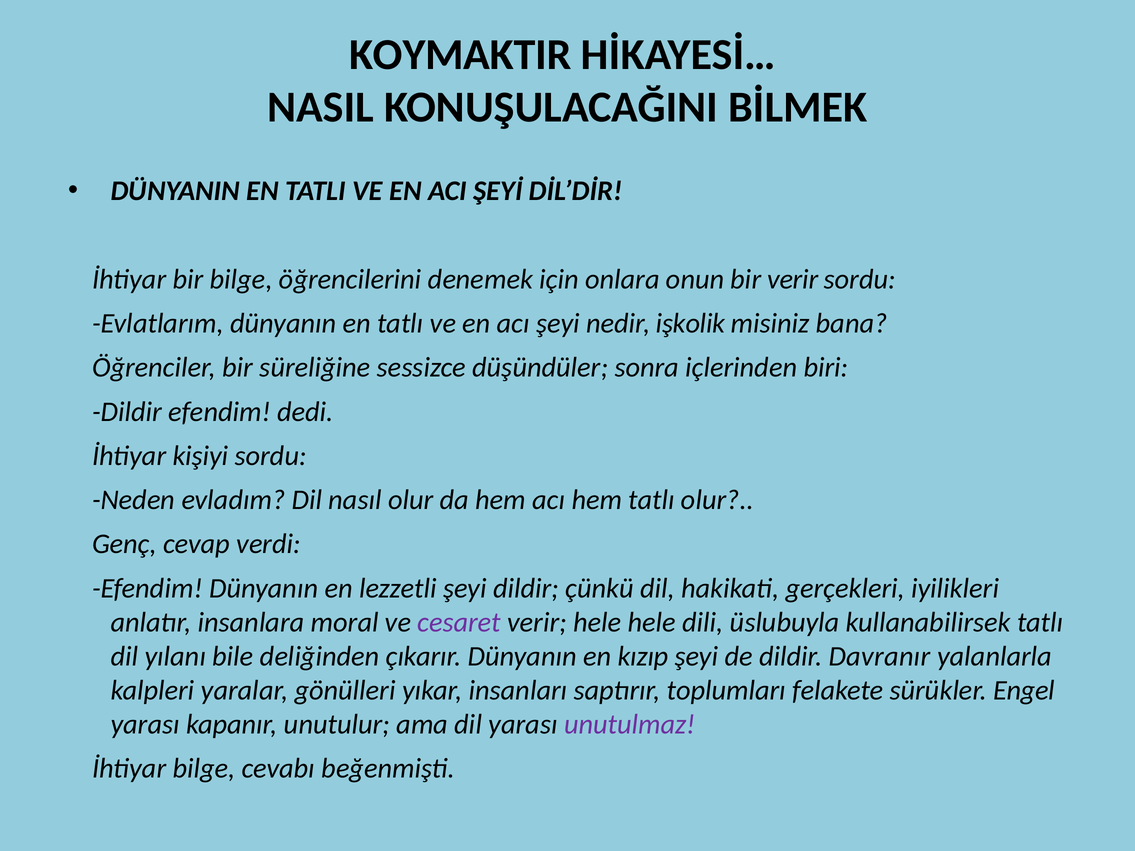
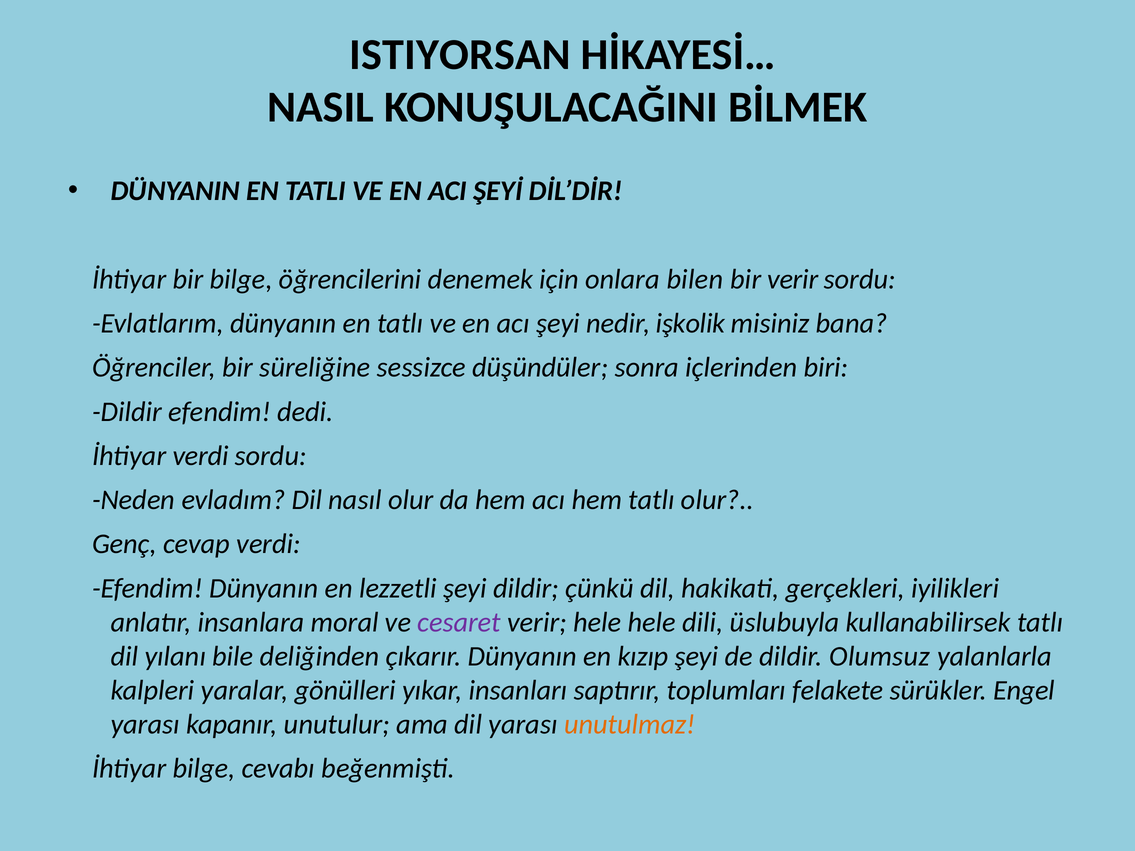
KOYMAKTIR: KOYMAKTIR -> ISTIYORSAN (460, 54)
onun: onun -> bilen (695, 279)
İhtiyar kişiyi: kişiyi -> verdi (201, 456)
Davranır: Davranır -> Olumsuz (880, 657)
unutulmaz colour: purple -> orange (630, 725)
